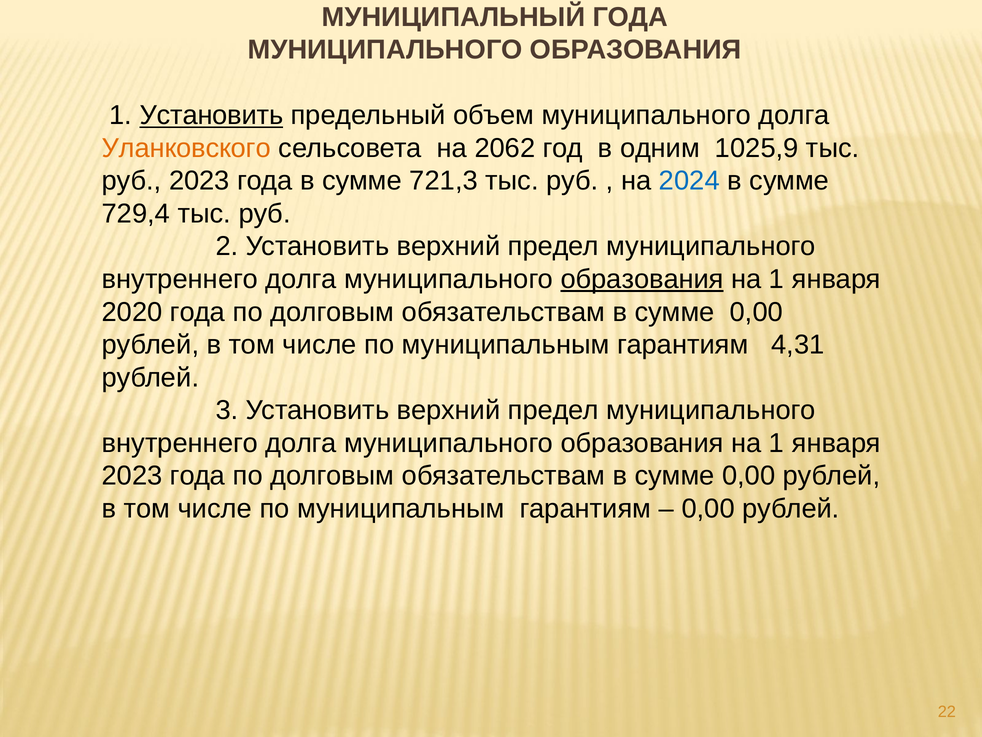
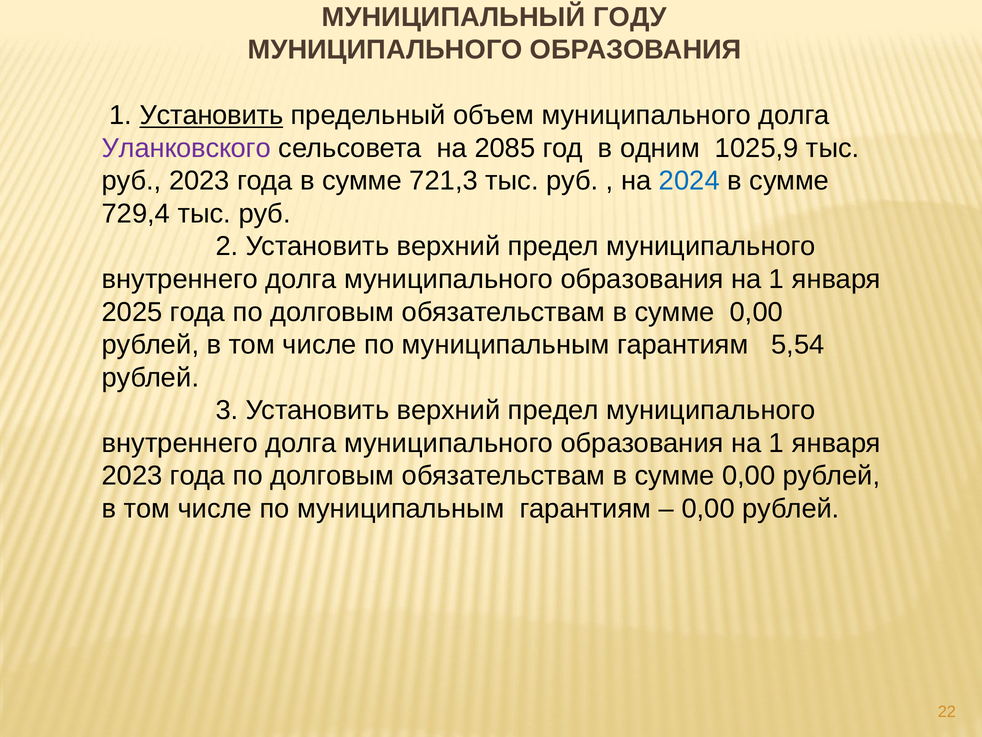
МУНИЦИПАЛЬНЫЙ ГОДА: ГОДА -> ГОДУ (630, 17)
Уланковского colour: orange -> purple (186, 148)
2062: 2062 -> 2085 (505, 148)
образования underline: present -> none (642, 279)
2020: 2020 -> 2025 (132, 312)
4,31: 4,31 -> 5,54 (798, 345)
